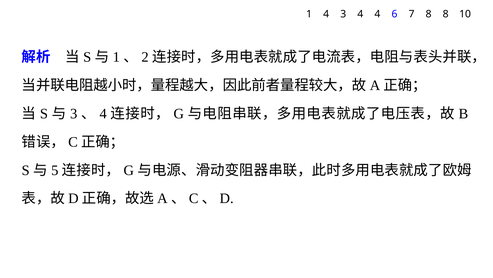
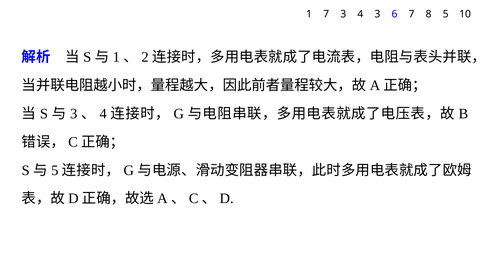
1 4: 4 -> 7 (326, 14)
4 4: 4 -> 3 (377, 14)
8 8: 8 -> 5 (446, 14)
